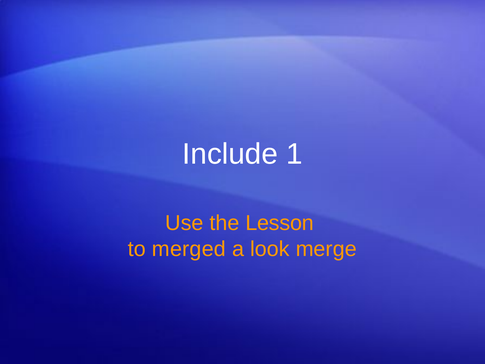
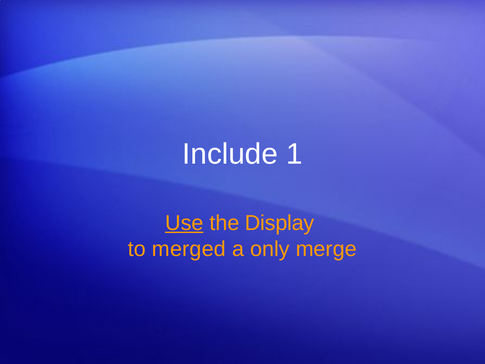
Use underline: none -> present (184, 223)
Lesson: Lesson -> Display (280, 223)
look: look -> only (270, 249)
